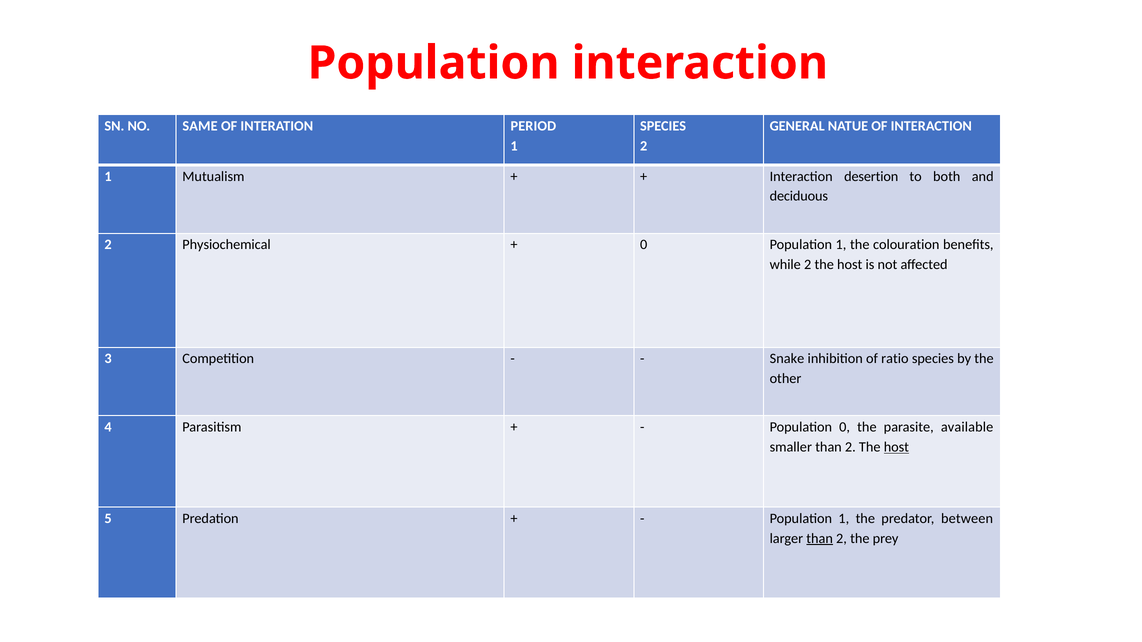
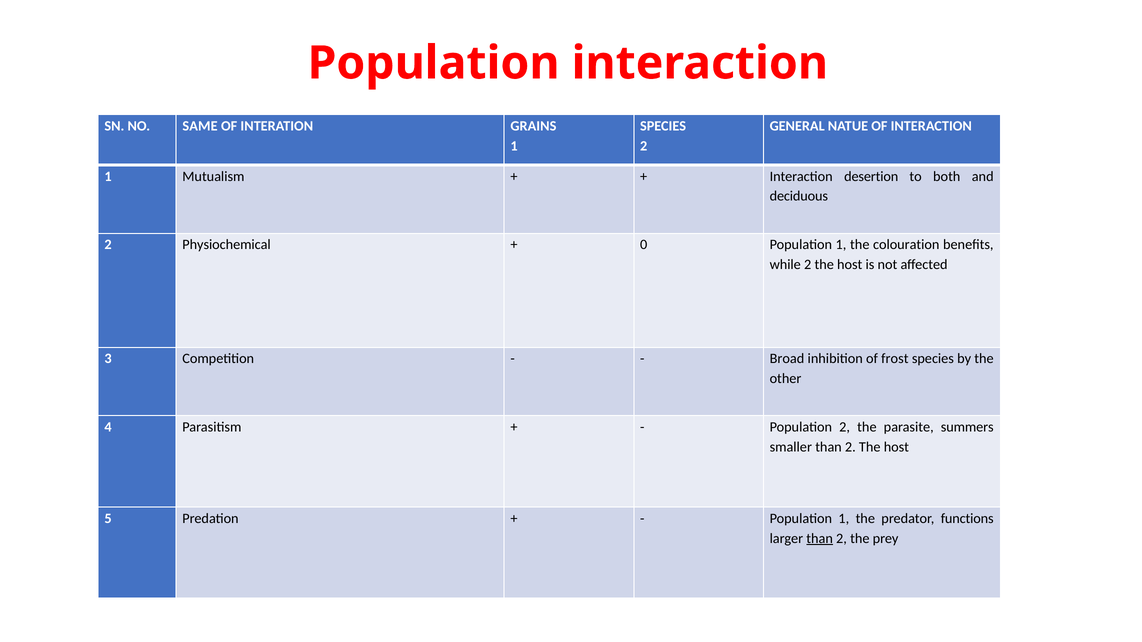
PERIOD: PERIOD -> GRAINS (533, 126)
Snake: Snake -> Broad (787, 359)
ratio: ratio -> frost (895, 359)
Population 0: 0 -> 2 (845, 427)
available: available -> summers (967, 427)
host underline: present -> none (896, 447)
between: between -> functions (967, 519)
